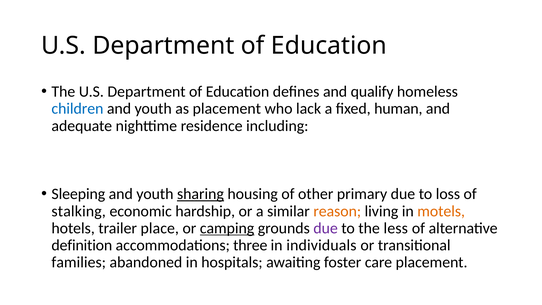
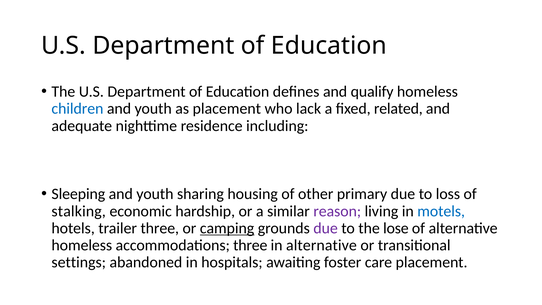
human: human -> related (398, 109)
sharing underline: present -> none (200, 194)
reason colour: orange -> purple (337, 211)
motels colour: orange -> blue (441, 211)
trailer place: place -> three (160, 228)
less: less -> lose (396, 228)
definition: definition -> homeless (82, 245)
in individuals: individuals -> alternative (321, 245)
families: families -> settings (79, 262)
